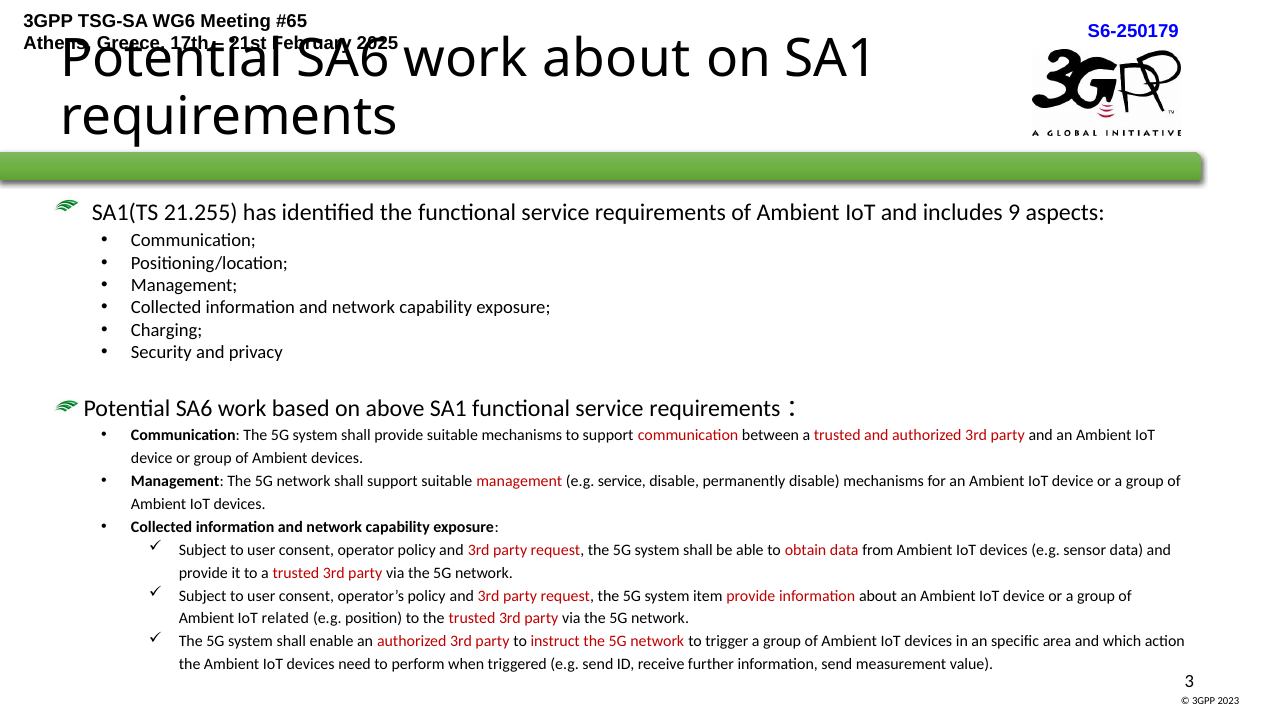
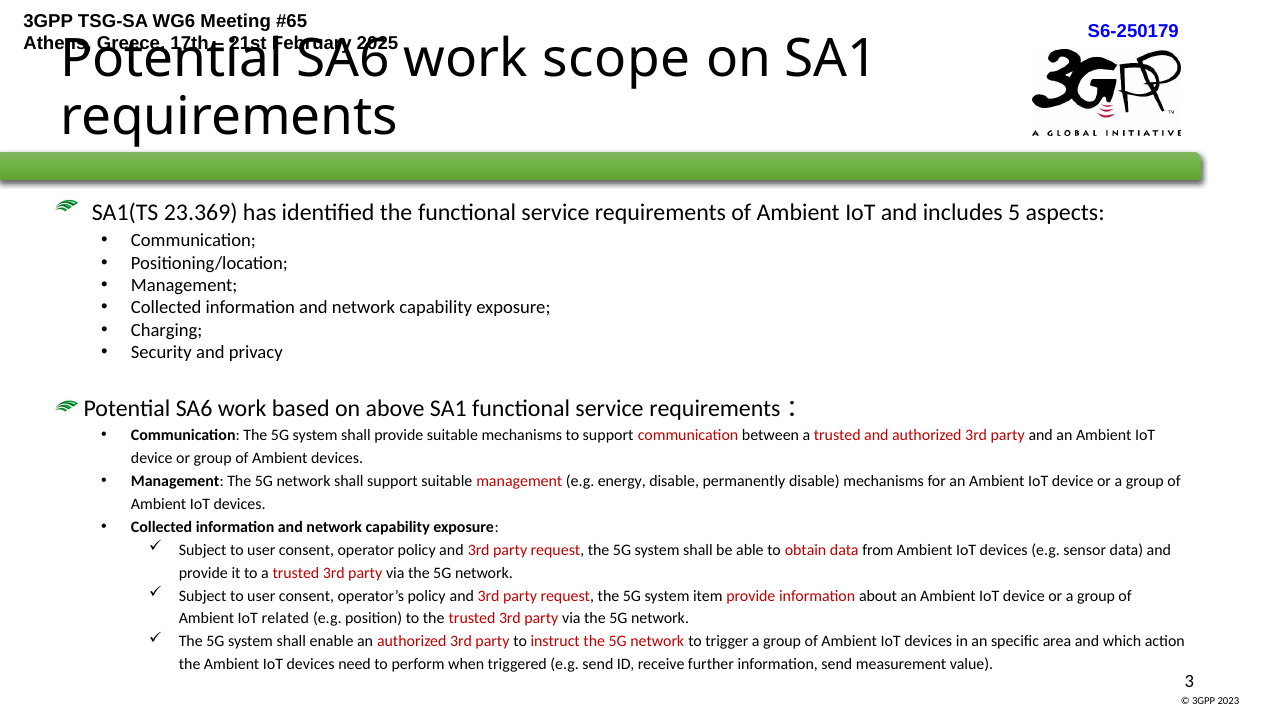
work about: about -> scope (617, 59)
21.255: 21.255 -> 23.369 (201, 213)
9: 9 -> 5 (1014, 213)
e.g service: service -> energy (622, 482)
